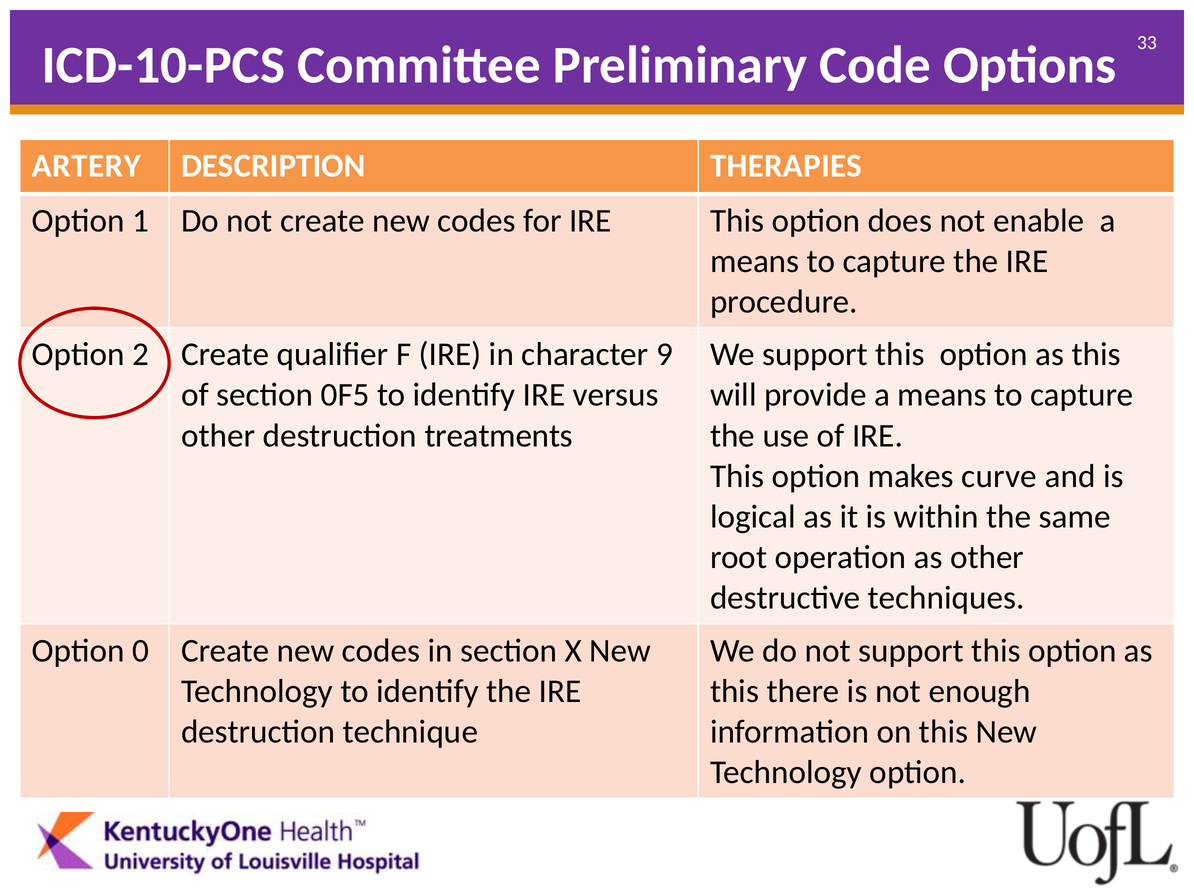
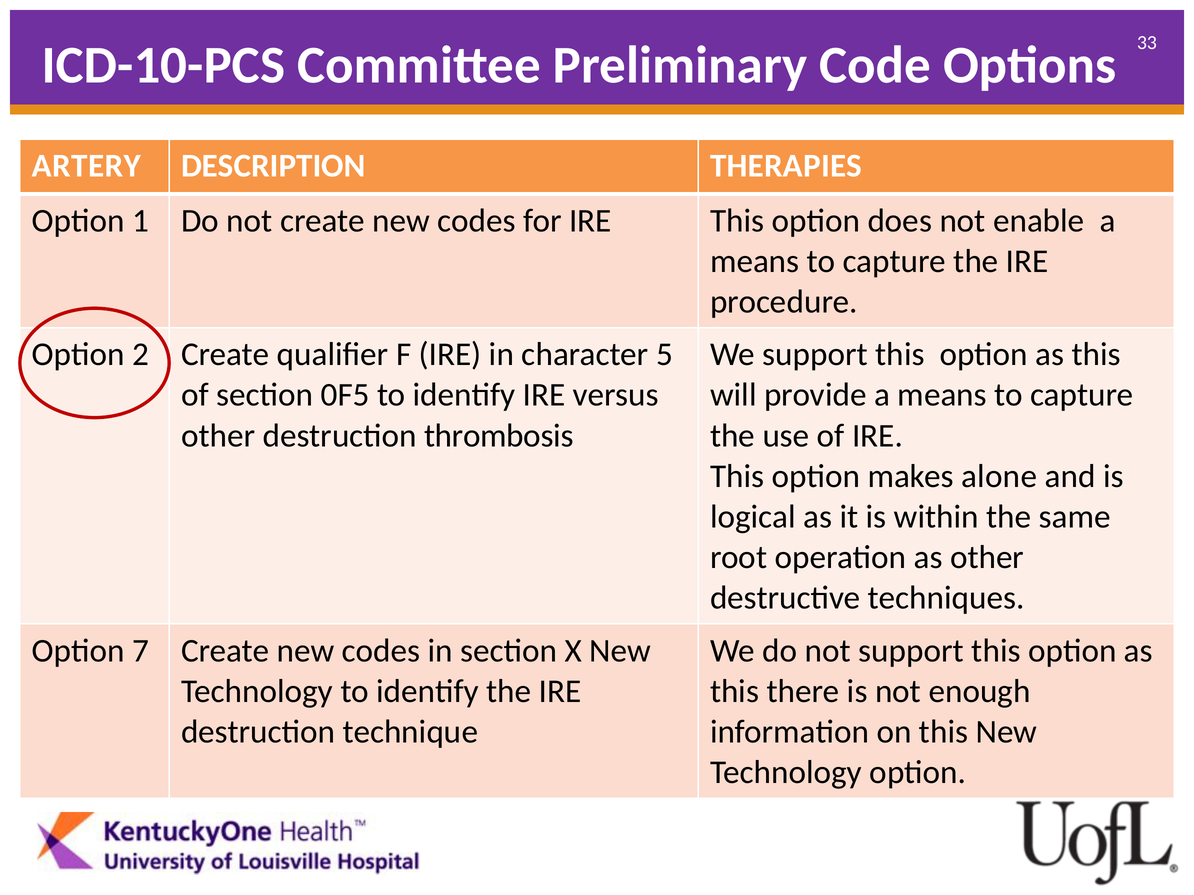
9: 9 -> 5 (664, 355)
treatments: treatments -> thrombosis (499, 436)
curve: curve -> alone (999, 476)
0: 0 -> 7 (140, 651)
